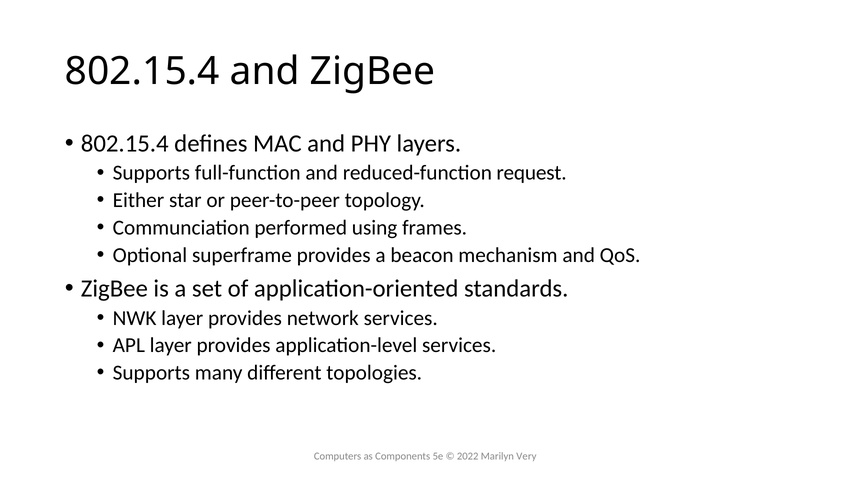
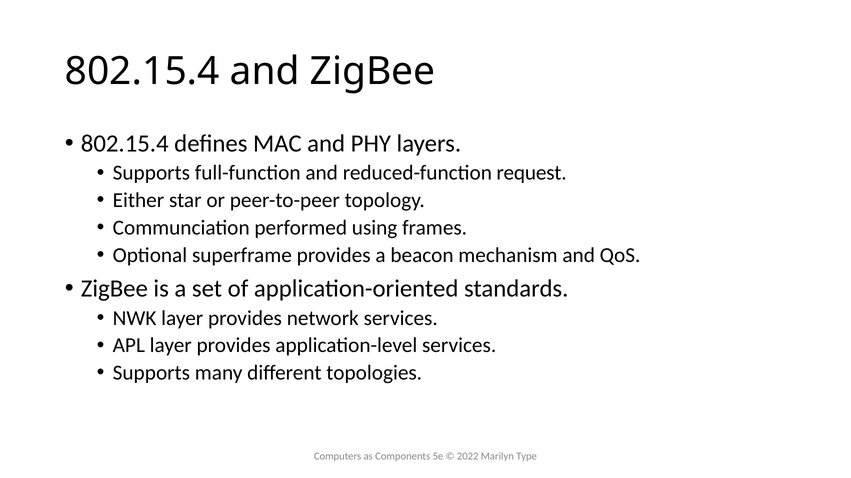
Very: Very -> Type (527, 457)
